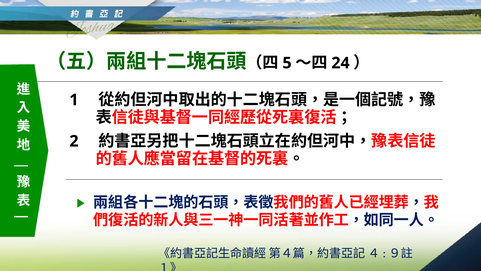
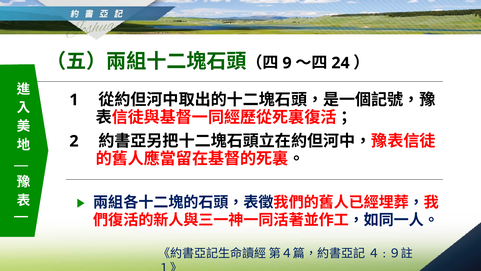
5: 5 -> 9 (287, 63)
